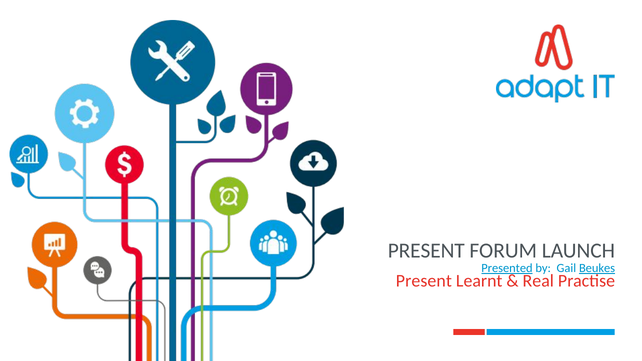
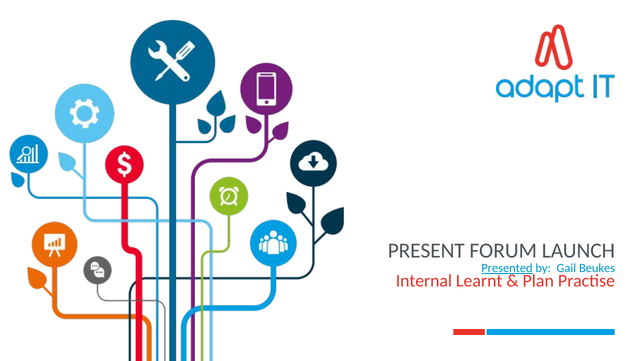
Beukes underline: present -> none (597, 268)
Present: Present -> Internal (424, 281)
Real: Real -> Plan (538, 281)
